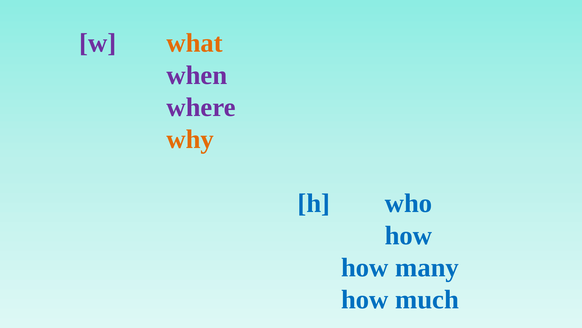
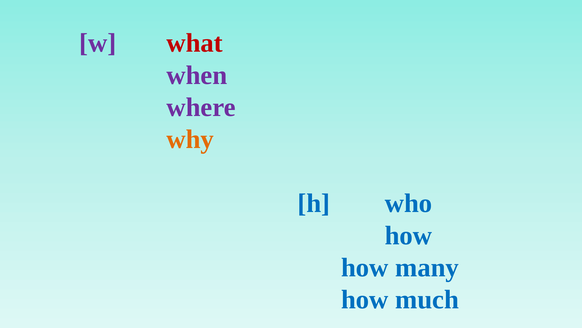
what colour: orange -> red (195, 43)
